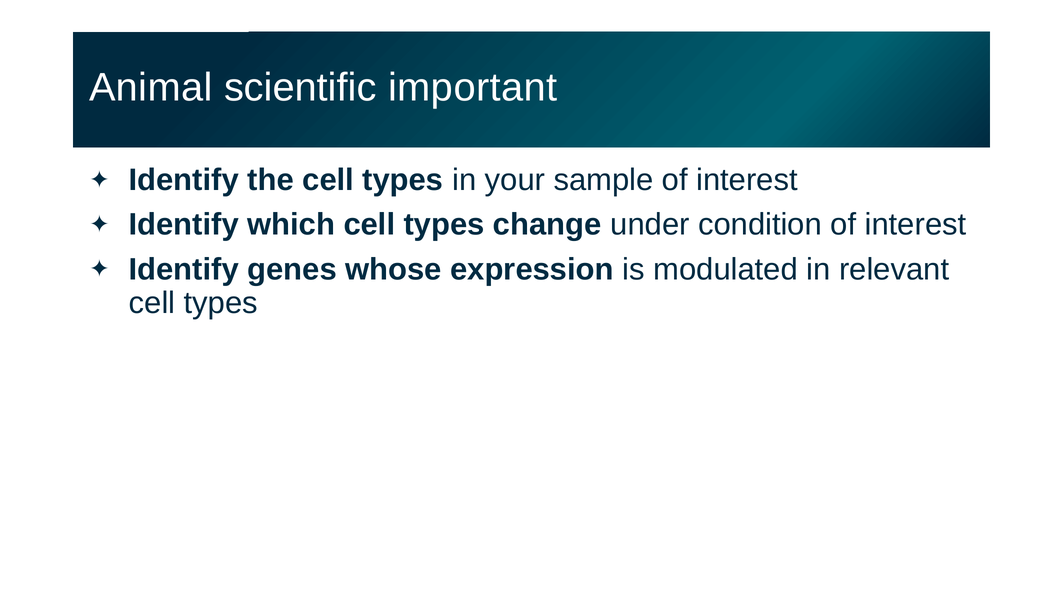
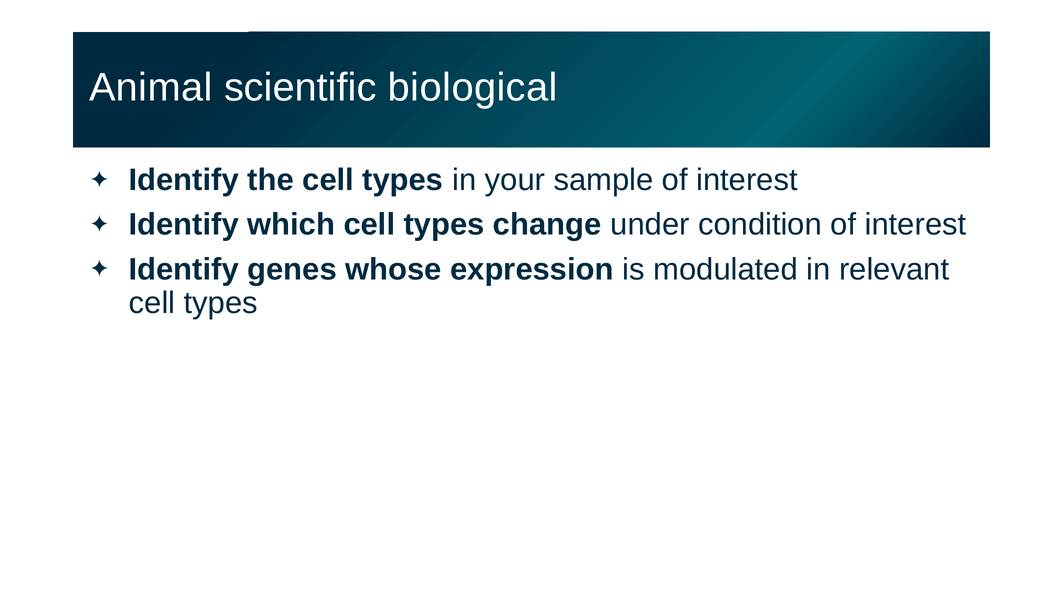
important: important -> biological (473, 87)
